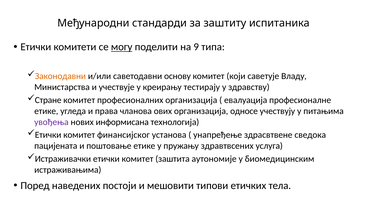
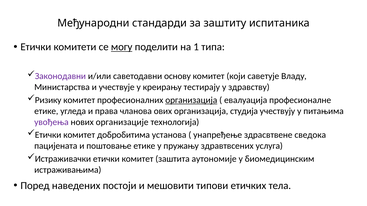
9: 9 -> 1 (196, 47)
Законодавни colour: orange -> purple (60, 76)
Стране: Стране -> Ризику (48, 100)
организација underline: none -> present (191, 100)
односе: односе -> студија (244, 111)
информисана: информисана -> организације (122, 122)
финансијског: финансијског -> добробитима (124, 135)
